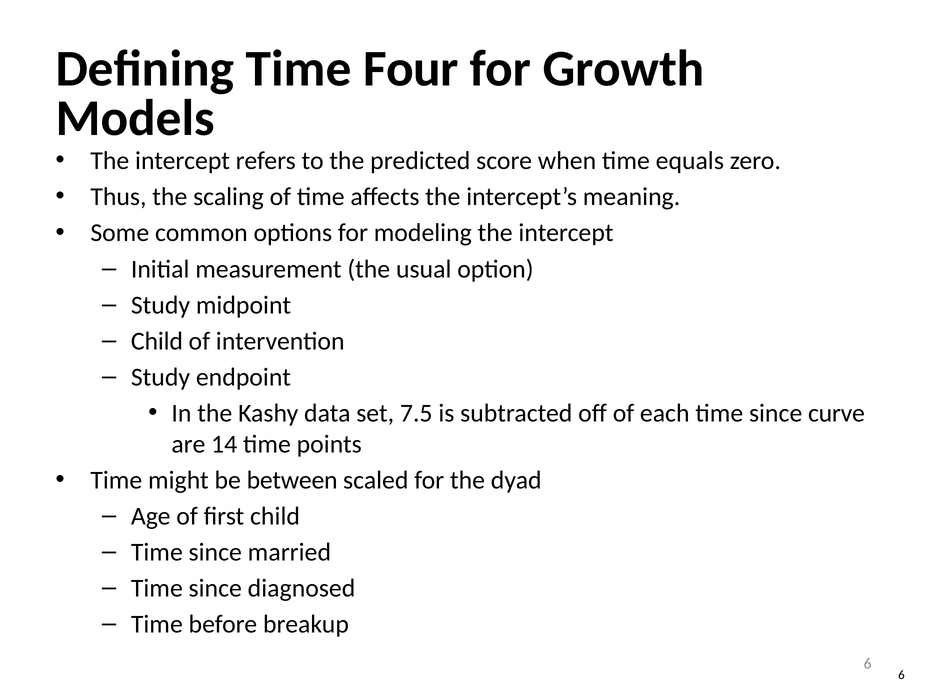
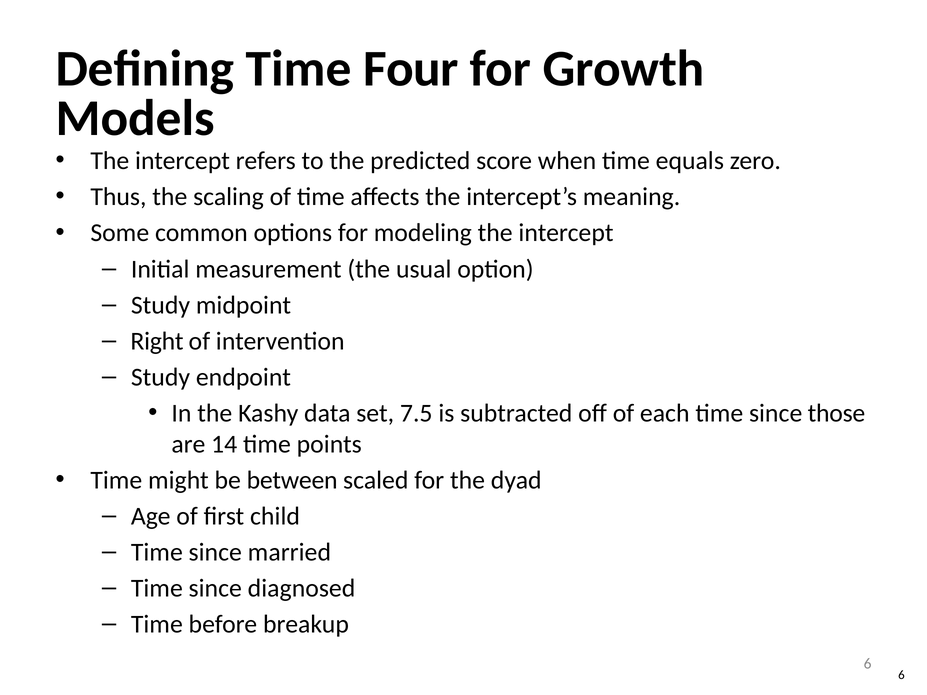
Child: Child -> Right (157, 341)
curve: curve -> those (836, 413)
